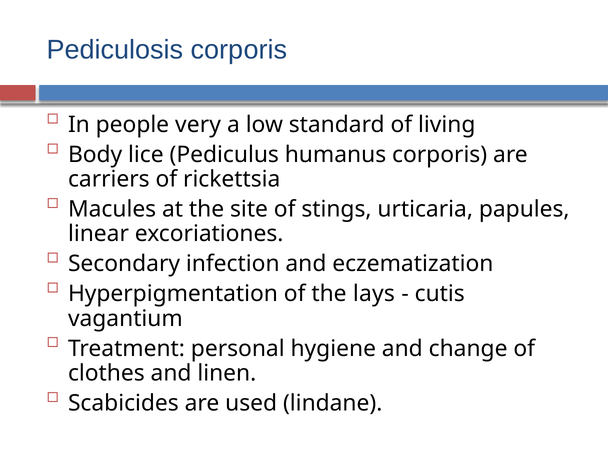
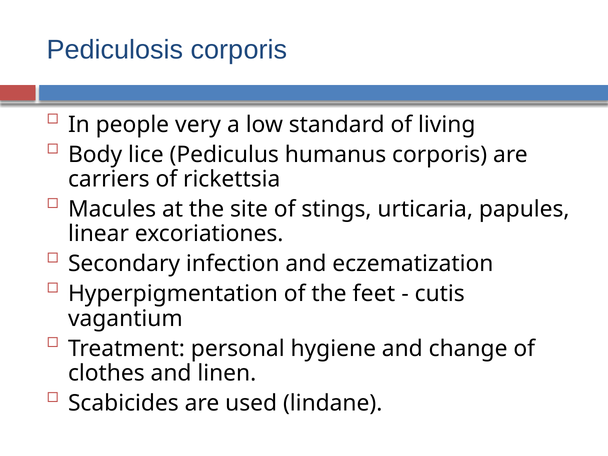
lays: lays -> feet (374, 294)
